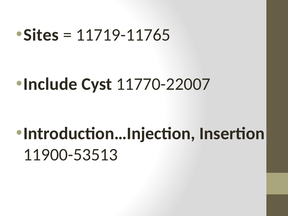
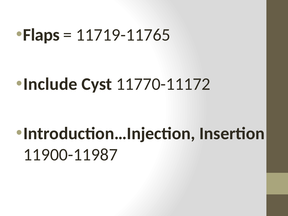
Sites: Sites -> Flaps (41, 35)
11770-22007: 11770-22007 -> 11770-11172 (163, 84)
11900-53513: 11900-53513 -> 11900-11987 (71, 155)
